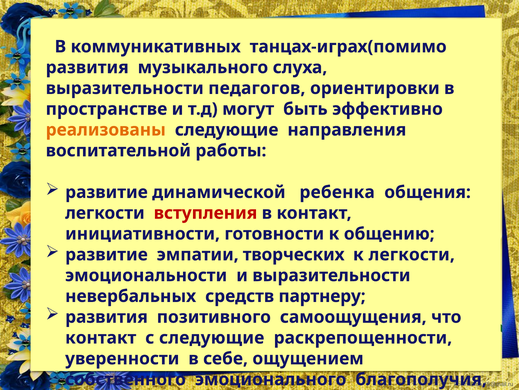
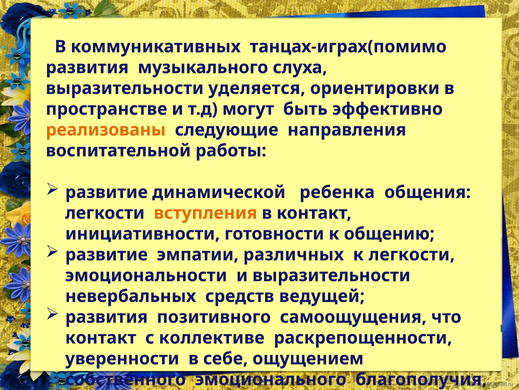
педагогов: педагогов -> уделяется (257, 88)
вступления colour: red -> orange (205, 213)
творческих: творческих -> различных (294, 254)
партнеру: партнеру -> ведущей (322, 296)
с следующие: следующие -> коллективе (212, 337)
